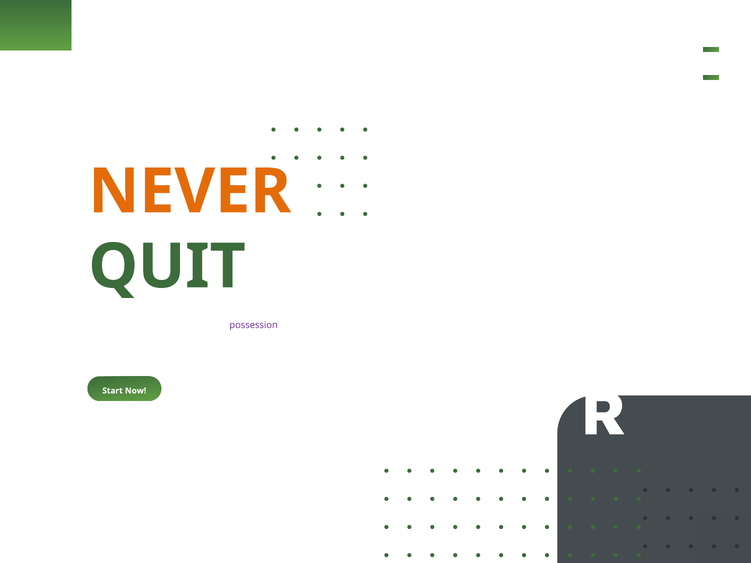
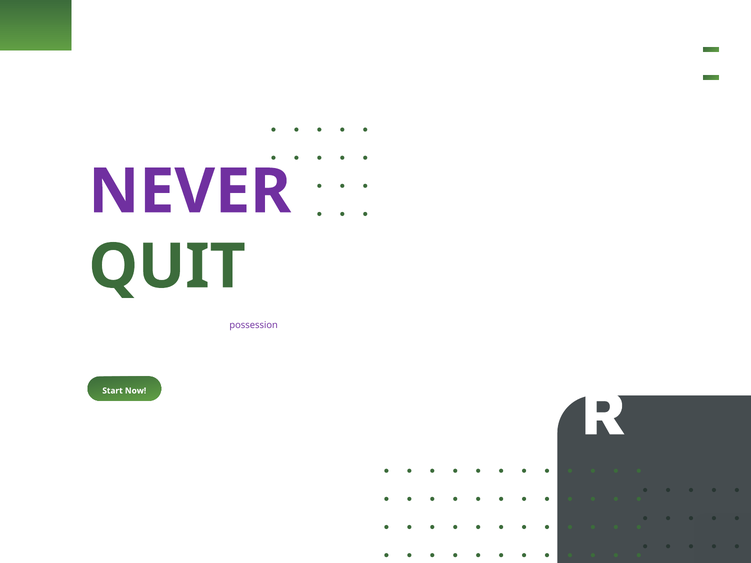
NEVER colour: orange -> purple (190, 192)
